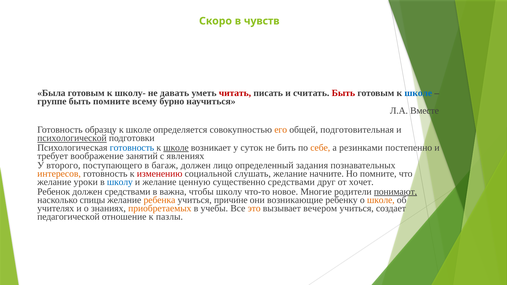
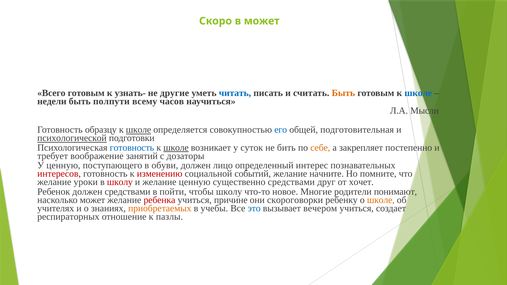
в чувств: чувств -> может (262, 21)
Была: Была -> Всего (51, 93)
школу-: школу- -> узнать- (130, 93)
давать: давать -> другие (175, 93)
читать colour: red -> blue (235, 93)
Быть colour: red -> orange (343, 93)
группе: группе -> недели (52, 101)
быть помните: помните -> полпути (111, 101)
бурно: бурно -> часов (172, 101)
Вместе: Вместе -> Мысли (425, 111)
школе underline: none -> present (139, 130)
его colour: orange -> blue (281, 130)
резинками: резинками -> закрепляет (361, 148)
явлениях: явлениях -> дозаторы (185, 156)
У второго: второго -> ценную (63, 166)
багаж: багаж -> обуви (165, 166)
задания: задания -> интерес (312, 166)
интересов colour: orange -> red (59, 174)
слушать: слушать -> событий (253, 174)
школу colour: blue -> red (120, 182)
важна: важна -> пойти (173, 192)
понимают underline: present -> none (395, 192)
насколько спицы: спицы -> может (92, 200)
ребенка colour: orange -> red (159, 200)
возникающие: возникающие -> скороговорки (295, 200)
это colour: orange -> blue (254, 208)
педагогической: педагогической -> респираторных (68, 217)
